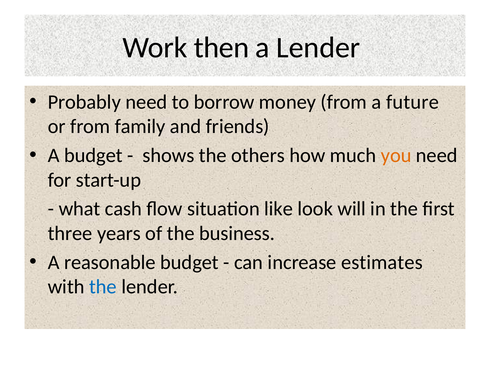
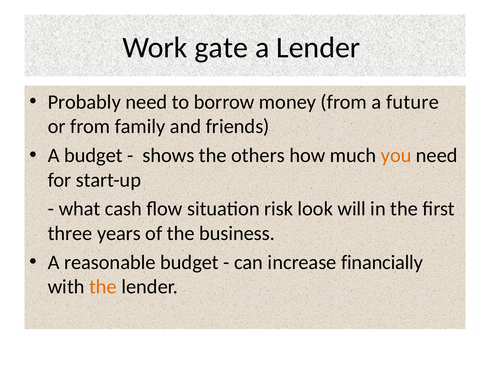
then: then -> gate (221, 47)
like: like -> risk (279, 209)
estimates: estimates -> financially (382, 262)
the colour: blue -> orange (103, 286)
